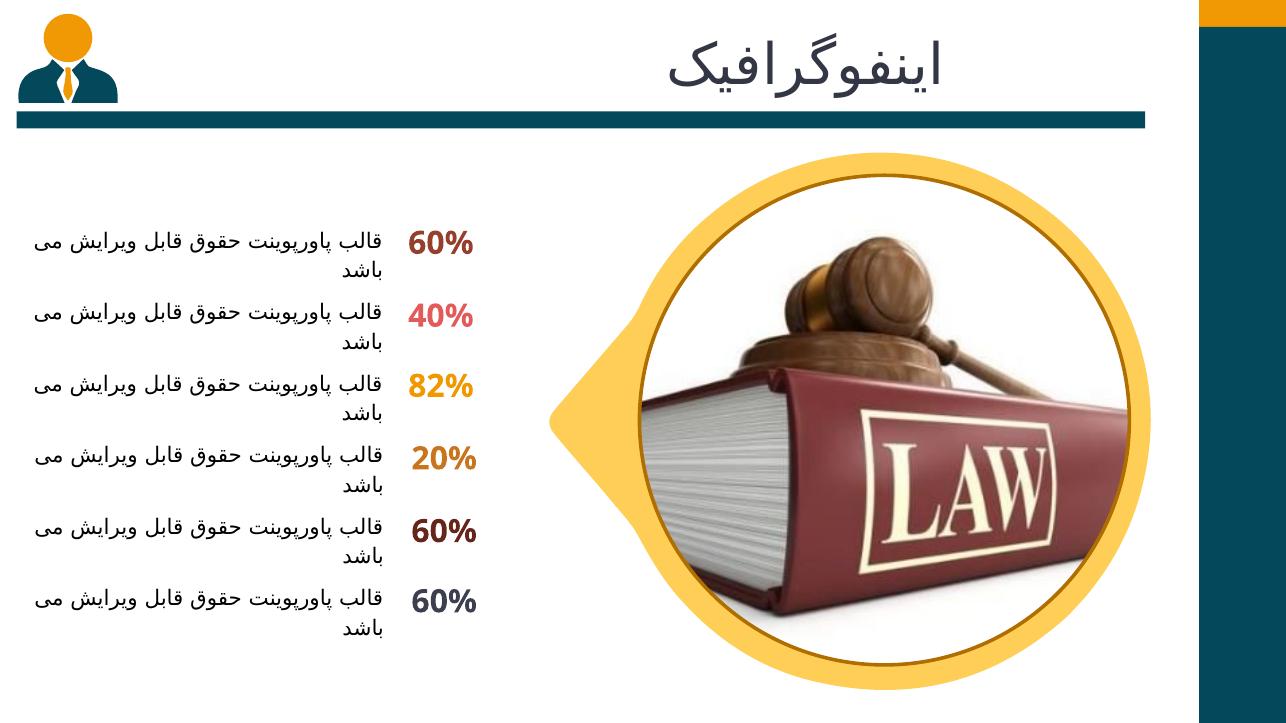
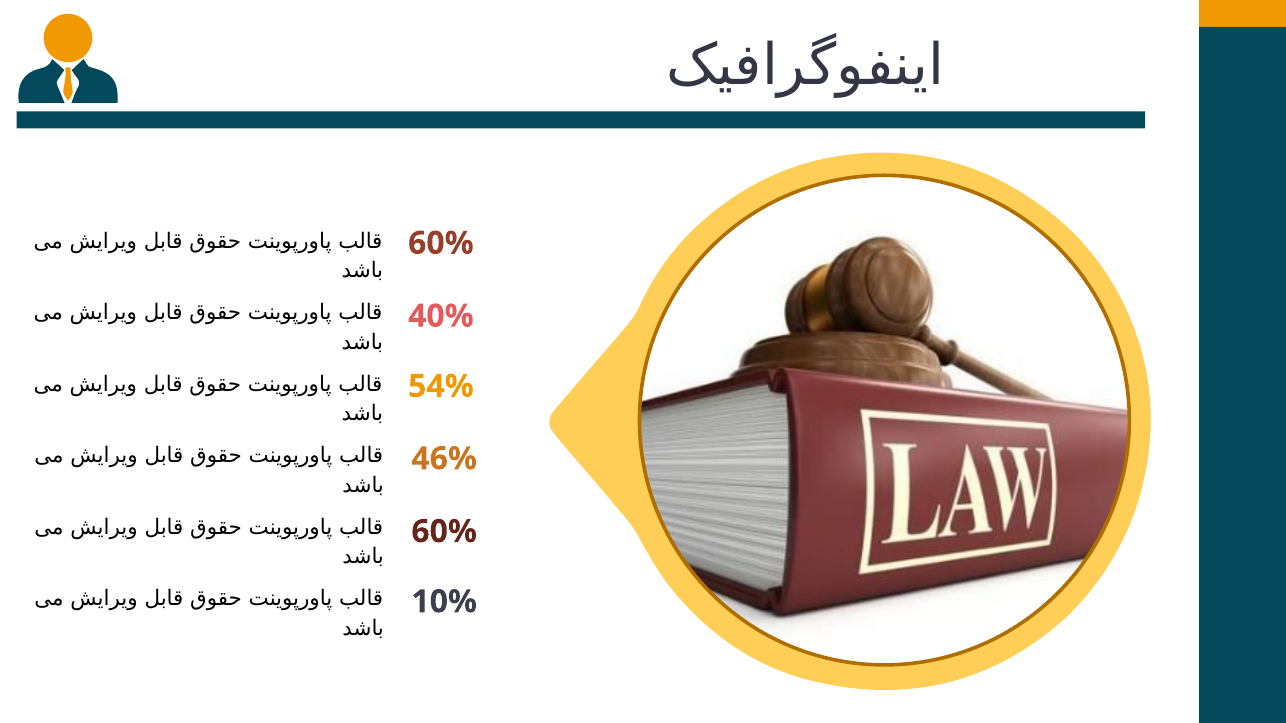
82%: 82% -> 54% (441, 386)
20%: 20% -> 46% (444, 459)
60%: 60% -> 10% (444, 602)
